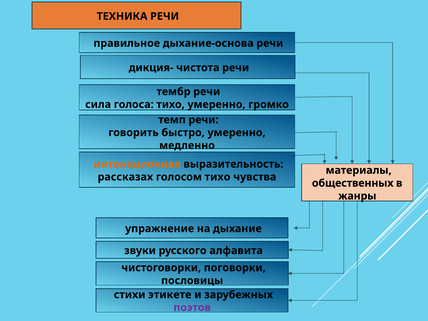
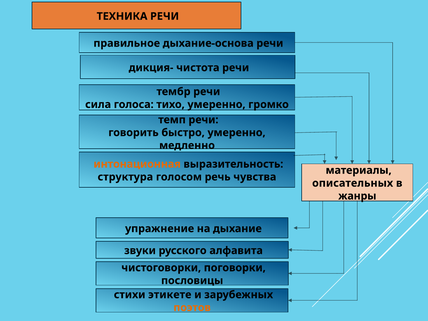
рассказах: рассказах -> структура (125, 177)
голосом тихо: тихо -> речь (218, 177)
общественных: общественных -> описательных (353, 183)
поэтов colour: purple -> orange (192, 308)
